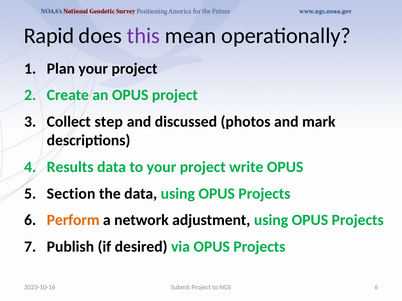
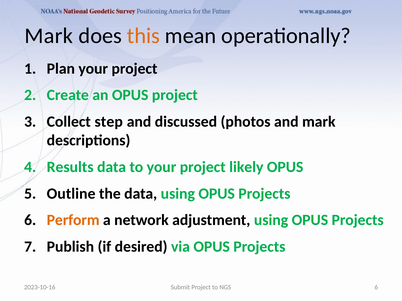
Rapid: Rapid -> Mark (49, 36)
this colour: purple -> orange (143, 36)
write: write -> likely (246, 167)
Section: Section -> Outline (71, 194)
